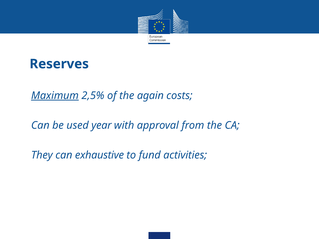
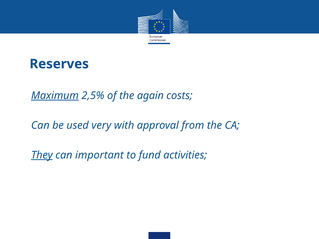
year: year -> very (101, 125)
They underline: none -> present (42, 155)
exhaustive: exhaustive -> important (99, 155)
